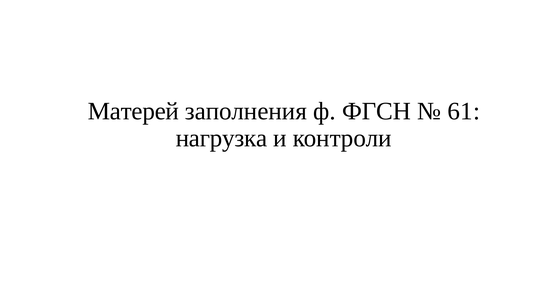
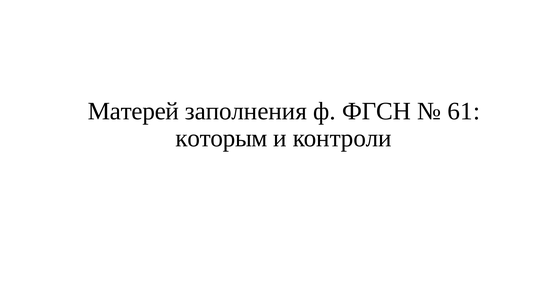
нагрузка: нагрузка -> которым (221, 138)
